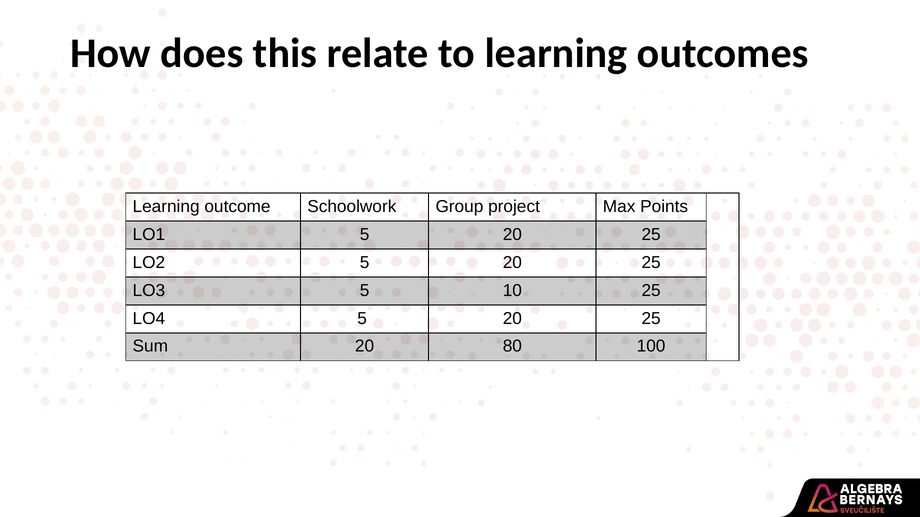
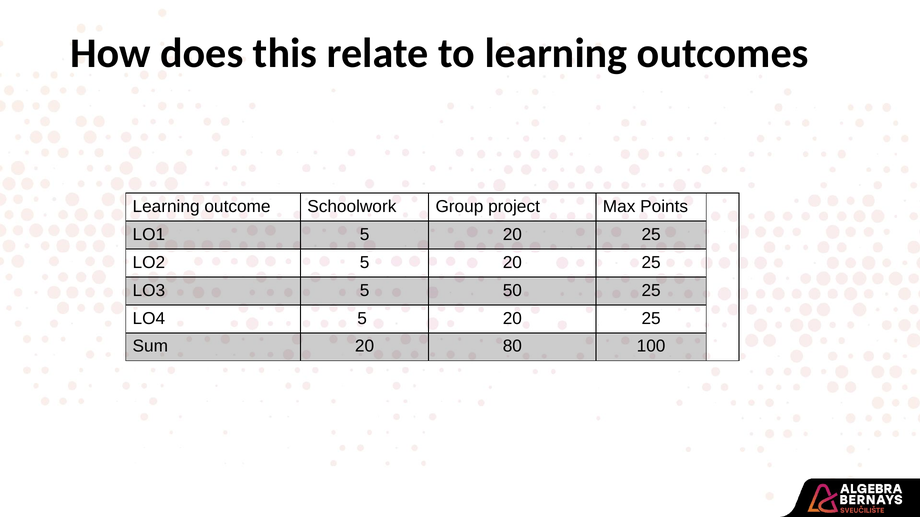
10: 10 -> 50 (512, 291)
